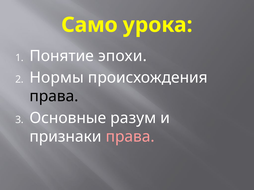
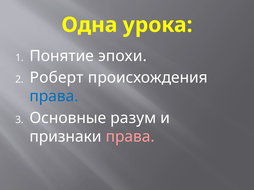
Само: Само -> Одна (89, 25)
Нормы: Нормы -> Роберт (57, 78)
права colour: black -> blue (54, 97)
